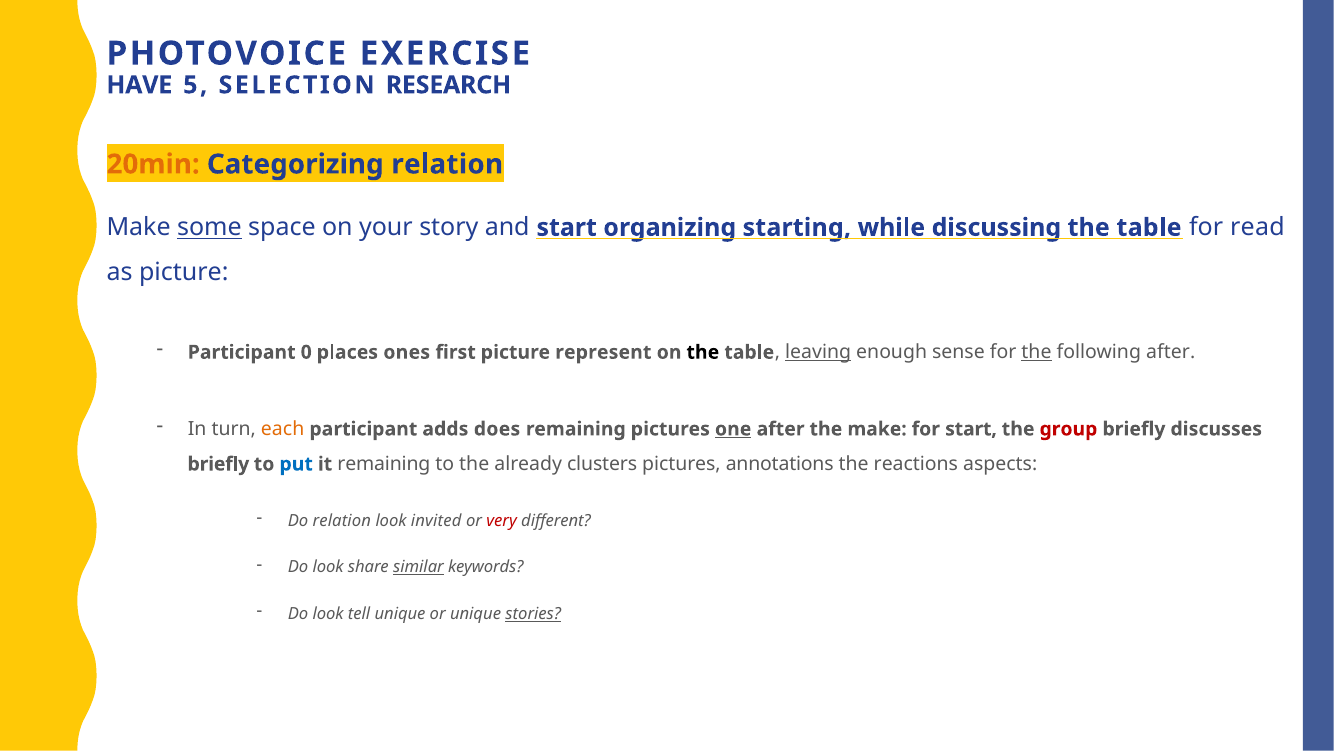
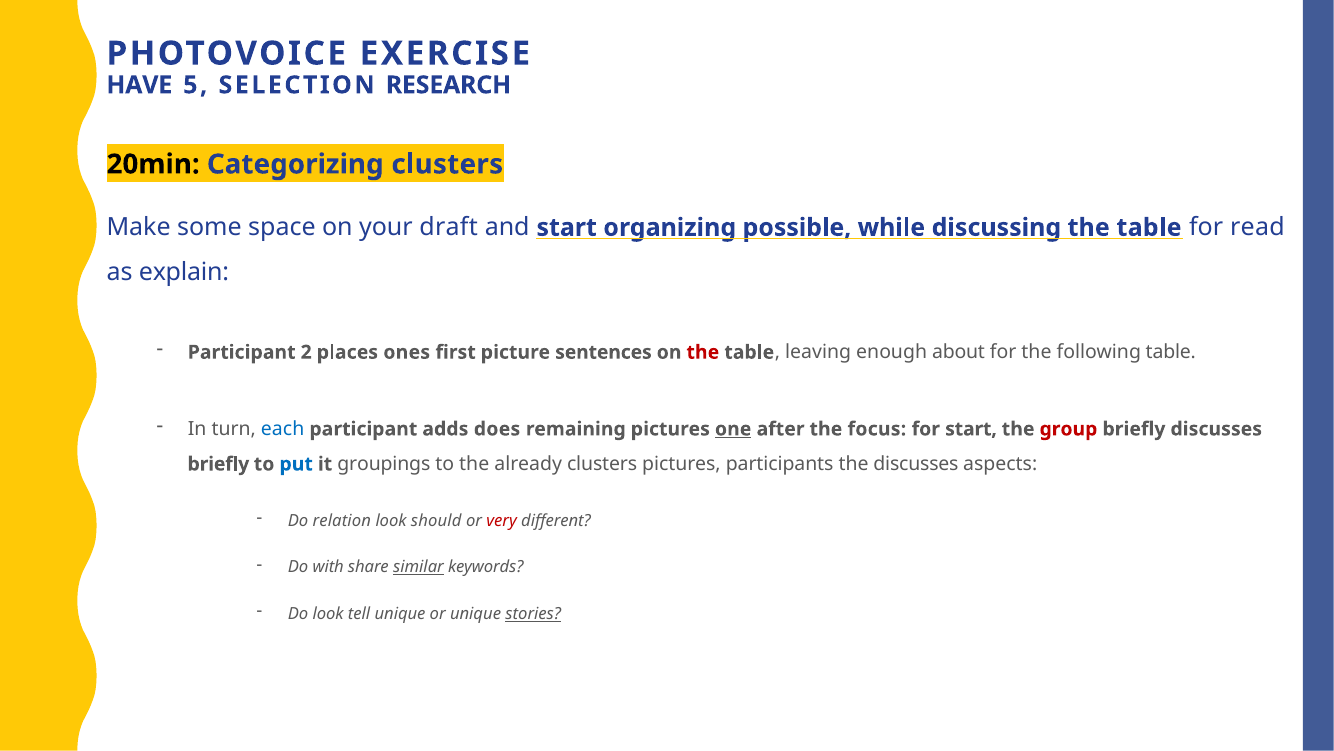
20min colour: orange -> black (153, 164)
Categorizing relation: relation -> clusters (447, 164)
some underline: present -> none (209, 227)
story: story -> draft (449, 227)
starting: starting -> possible (797, 227)
as picture: picture -> explain (184, 272)
0: 0 -> 2 (306, 352)
represent: represent -> sentences (603, 352)
the colour: black -> red (703, 352)
leaving underline: present -> none (818, 352)
sense: sense -> about (959, 352)
the underline: present -> none (1036, 352)
following after: after -> table (1171, 352)
each colour: orange -> blue (283, 429)
the make: make -> focus (877, 429)
it remaining: remaining -> groupings (384, 464)
annotations: annotations -> participants (780, 464)
the reactions: reactions -> discusses (916, 464)
invited: invited -> should (436, 520)
look: look -> with (328, 567)
